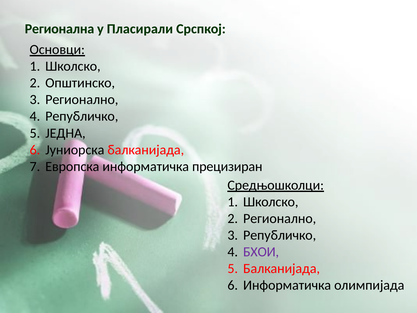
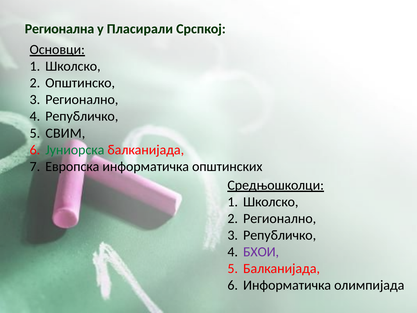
ЈЕДНА: ЈЕДНА -> СВИМ (65, 133)
Јуниорска colour: black -> green (75, 150)
прецизиран: прецизиран -> општинских (227, 166)
